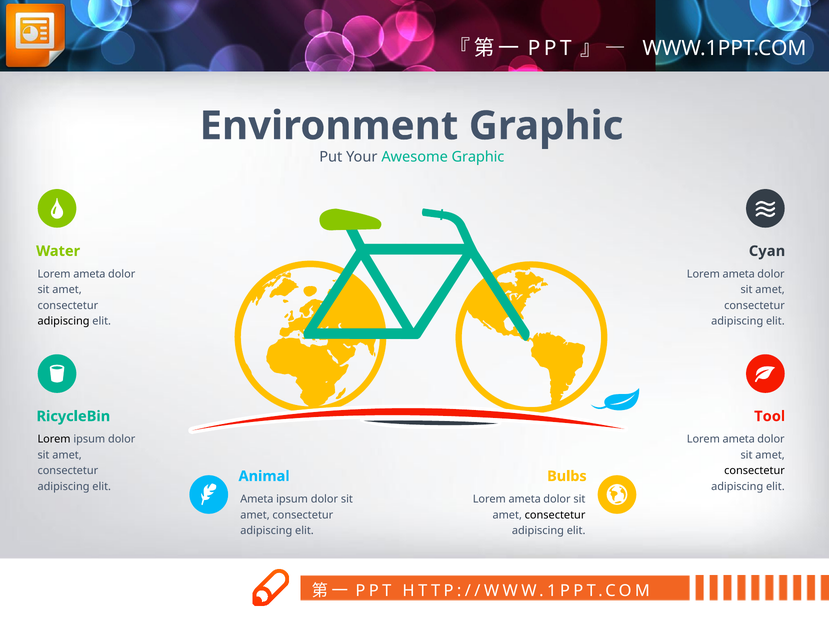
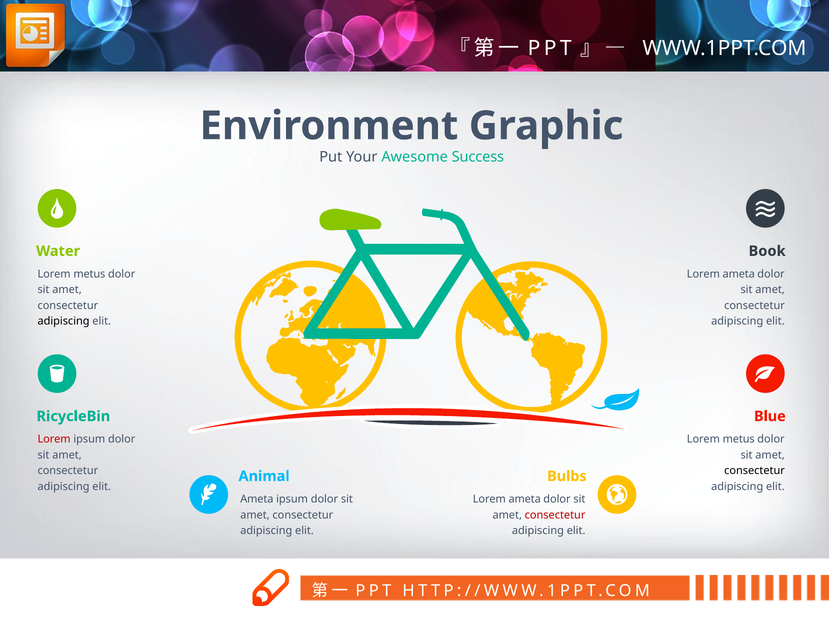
Graphic: Graphic -> Success (478, 157)
Cyan: Cyan -> Book (767, 251)
ameta: ameta -> metus (89, 274)
Tool: Tool -> Blue (770, 416)
Lorem colour: black -> red (54, 439)
ameta: ameta -> metus (739, 439)
consectetur colour: black -> red (555, 515)
